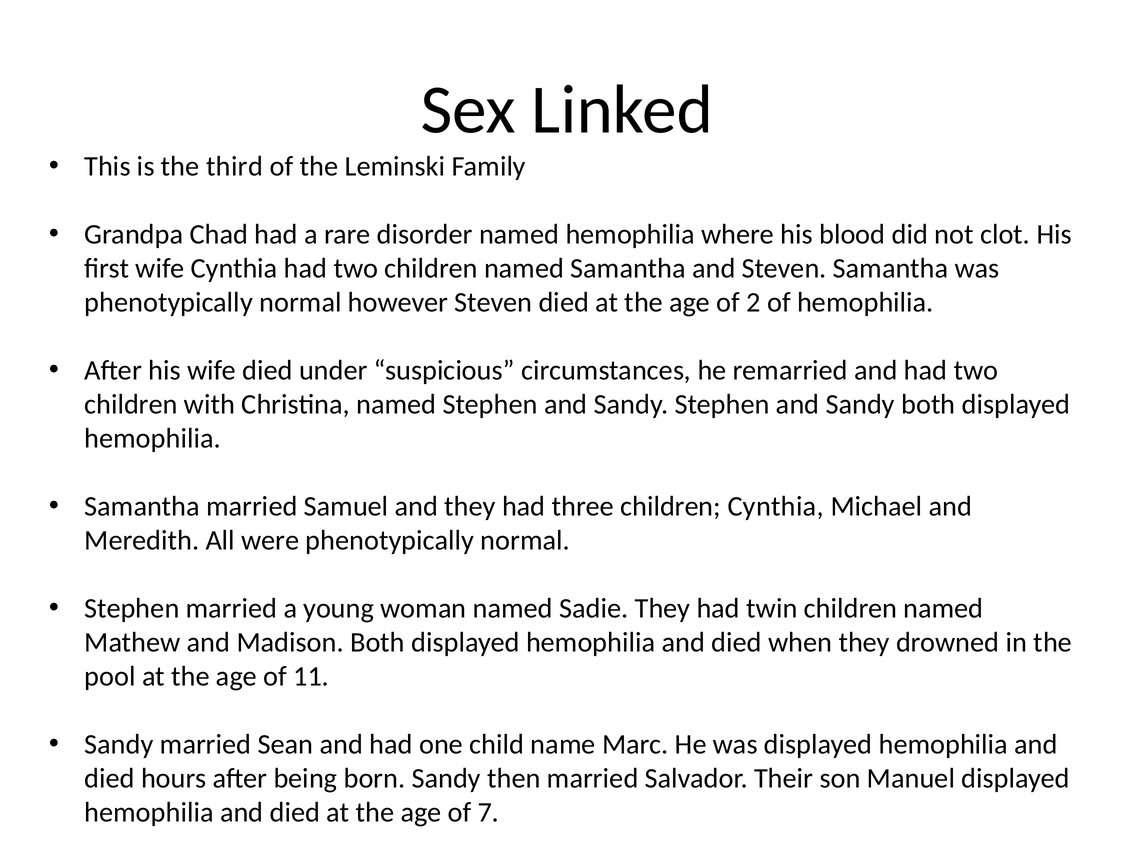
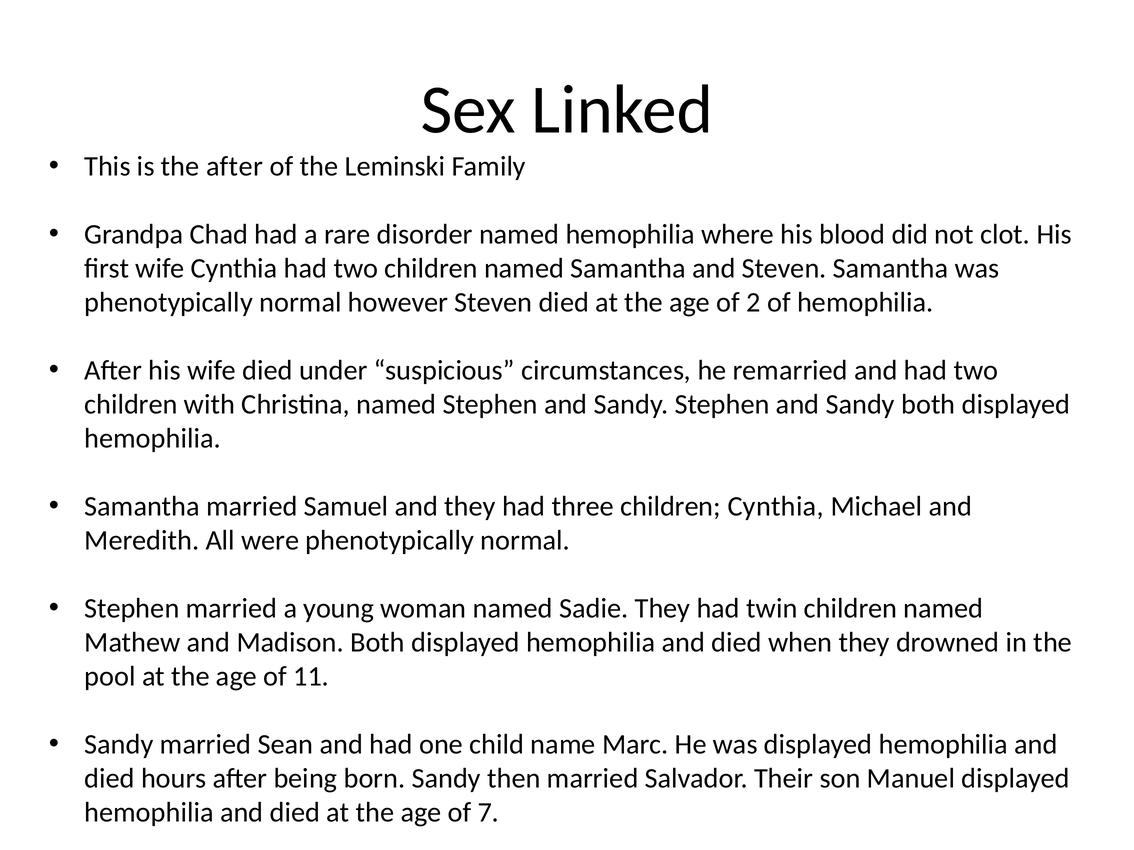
the third: third -> after (235, 166)
